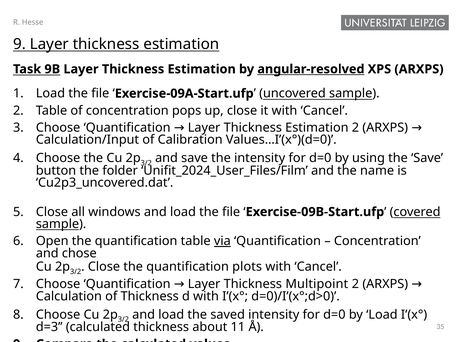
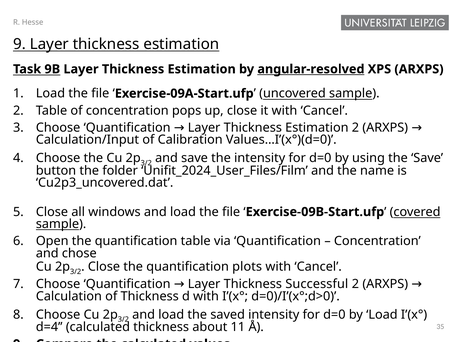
via underline: present -> none (222, 241)
Multipoint: Multipoint -> Successful (317, 284)
d=3: d=3 -> d=4 (49, 327)
